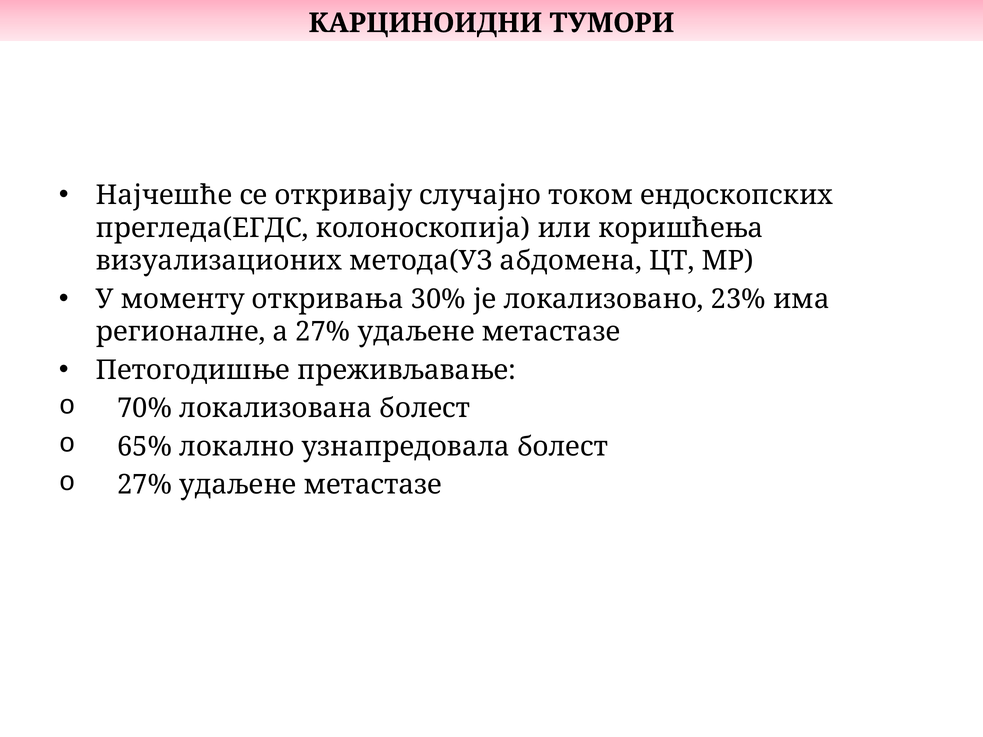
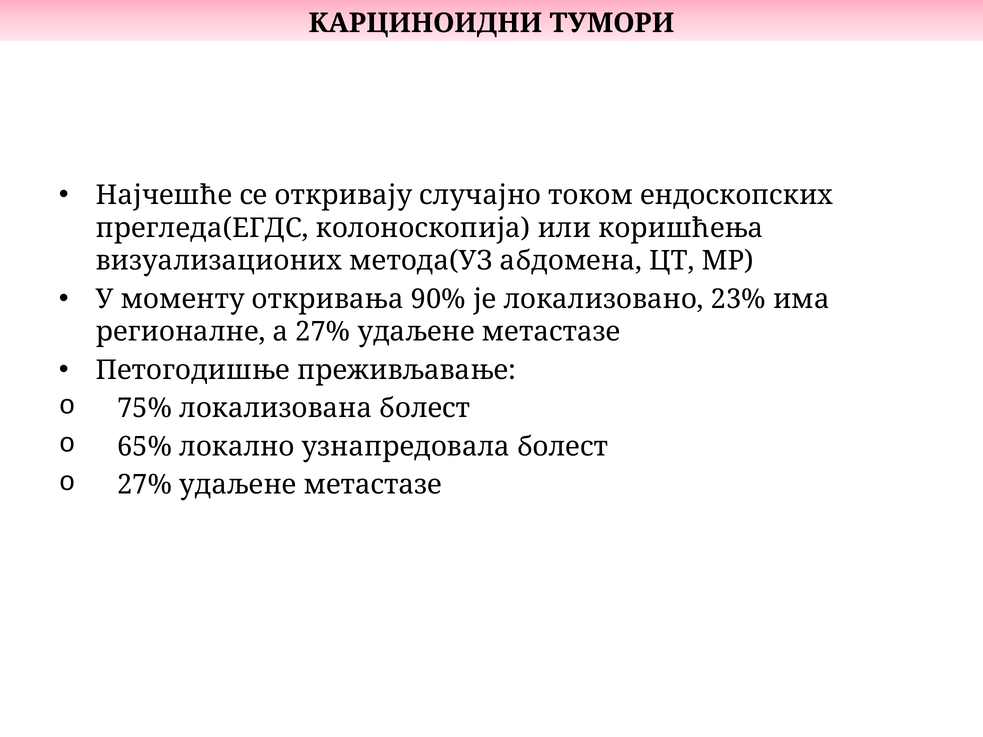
30%: 30% -> 90% (438, 299)
70%: 70% -> 75% (145, 409)
